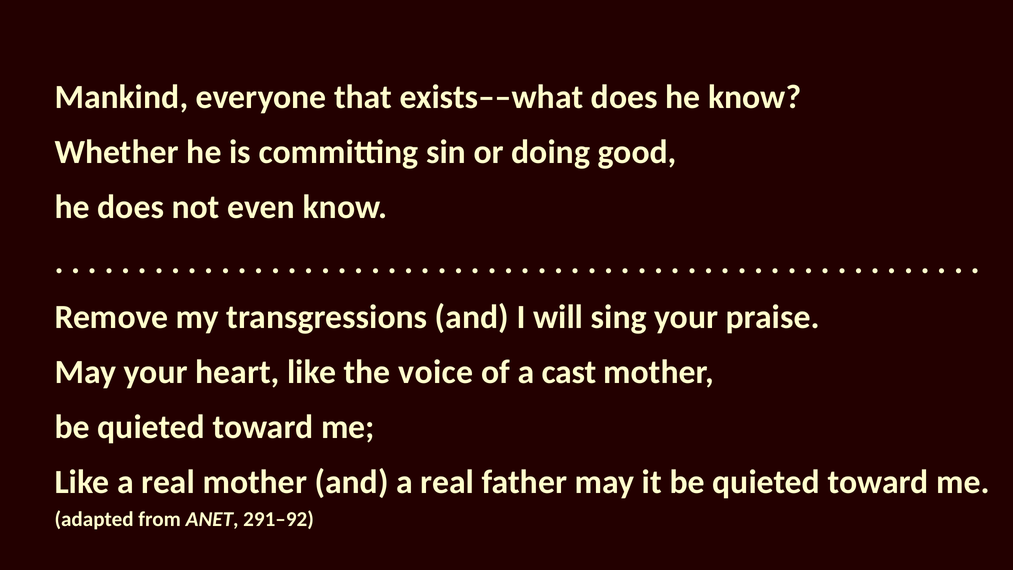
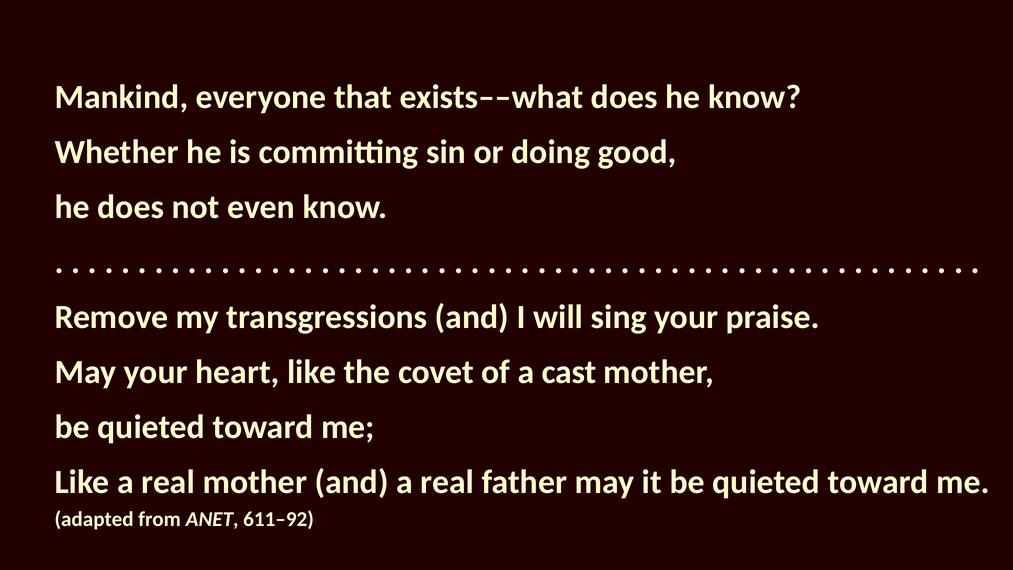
voice: voice -> covet (436, 372)
291–92: 291–92 -> 611–92 (279, 519)
